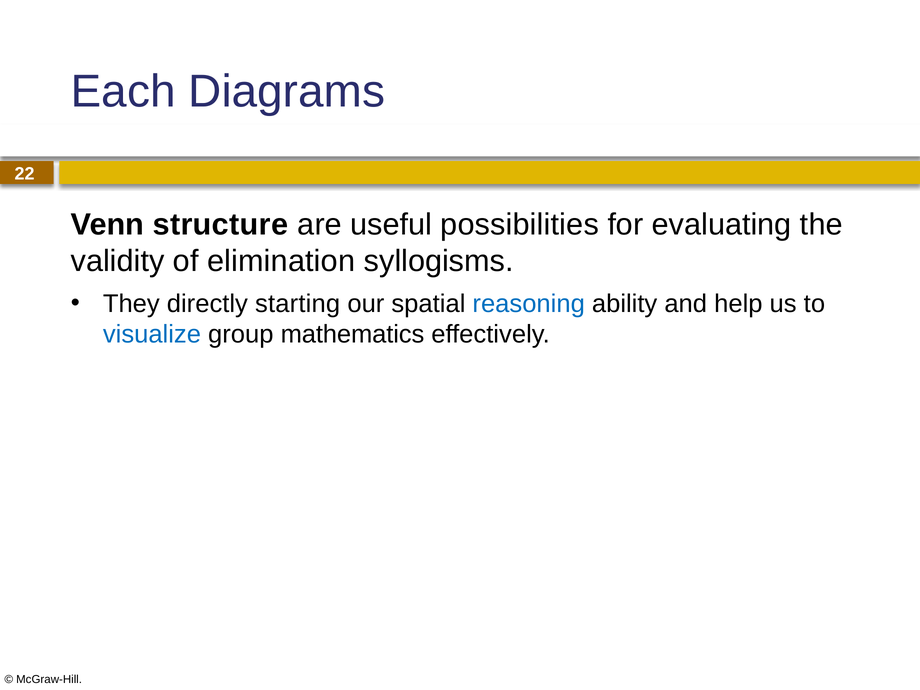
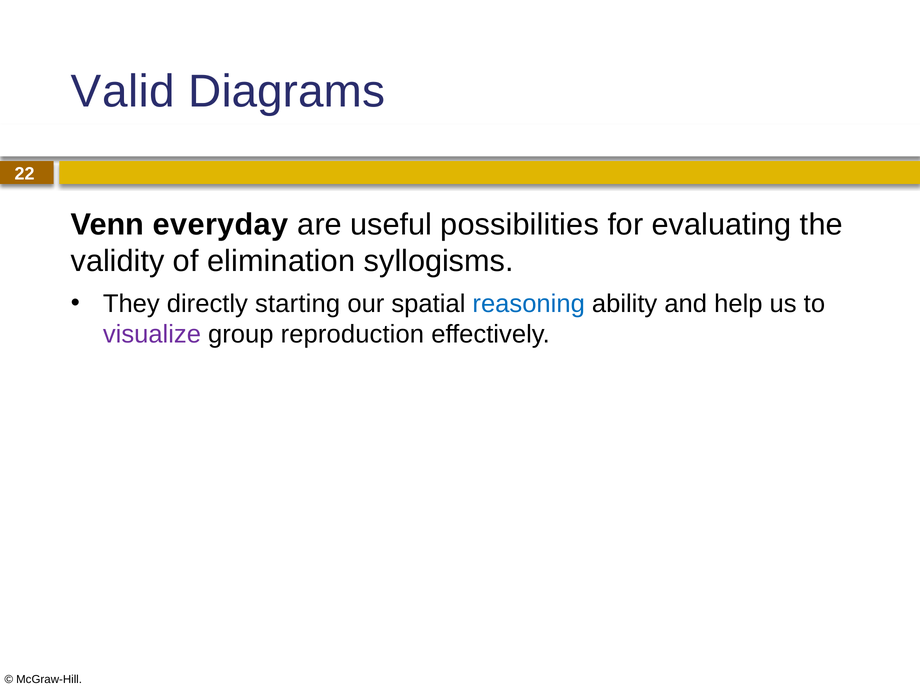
Each: Each -> Valid (123, 91)
structure: structure -> everyday (221, 224)
visualize colour: blue -> purple (152, 334)
mathematics: mathematics -> reproduction (352, 334)
